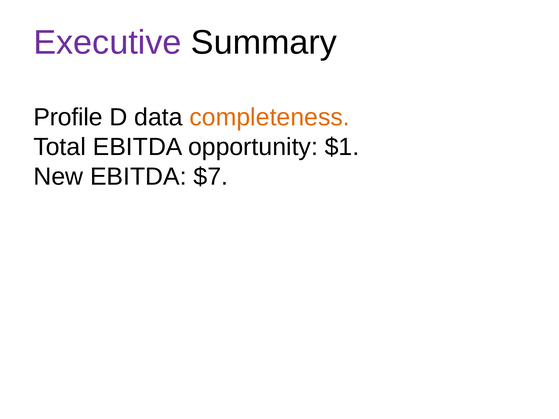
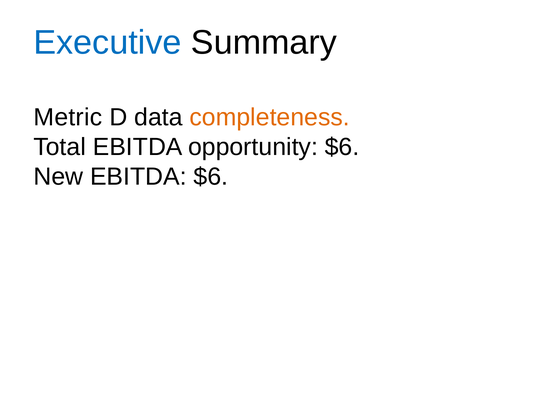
Executive colour: purple -> blue (107, 42)
Profile: Profile -> Metric (68, 117)
opportunity $1: $1 -> $6 (342, 147)
EBITDA $7: $7 -> $6 (211, 177)
